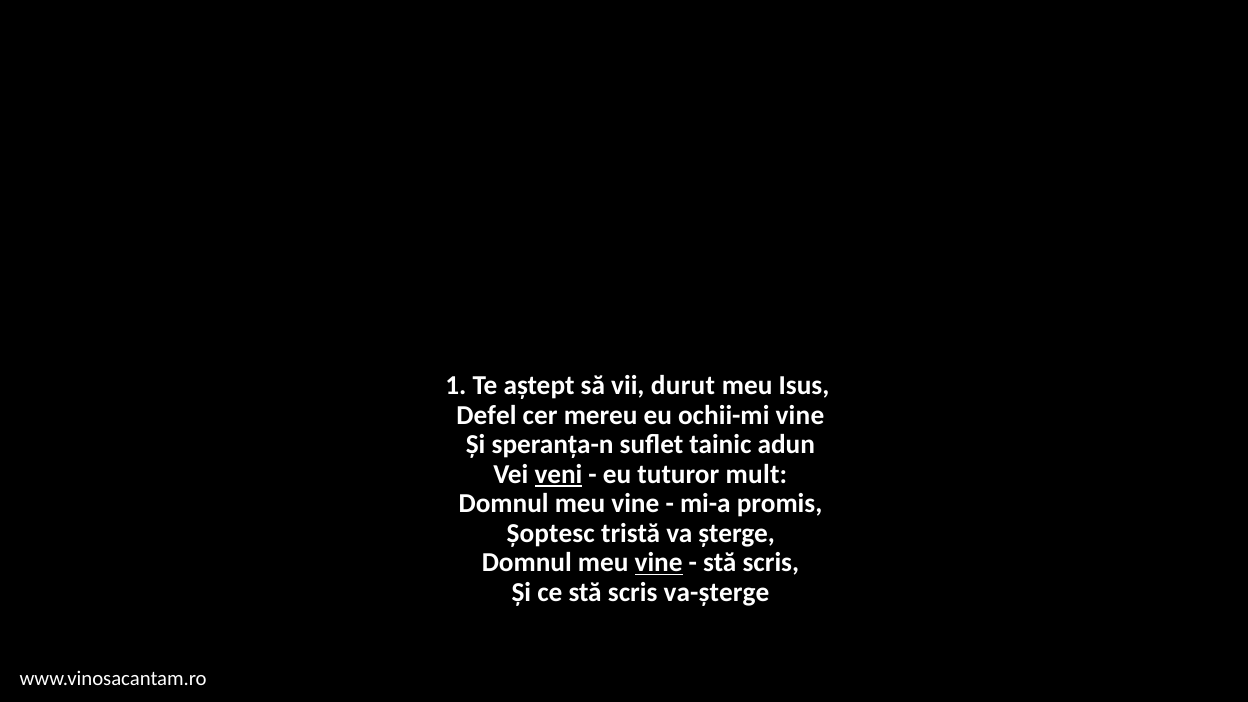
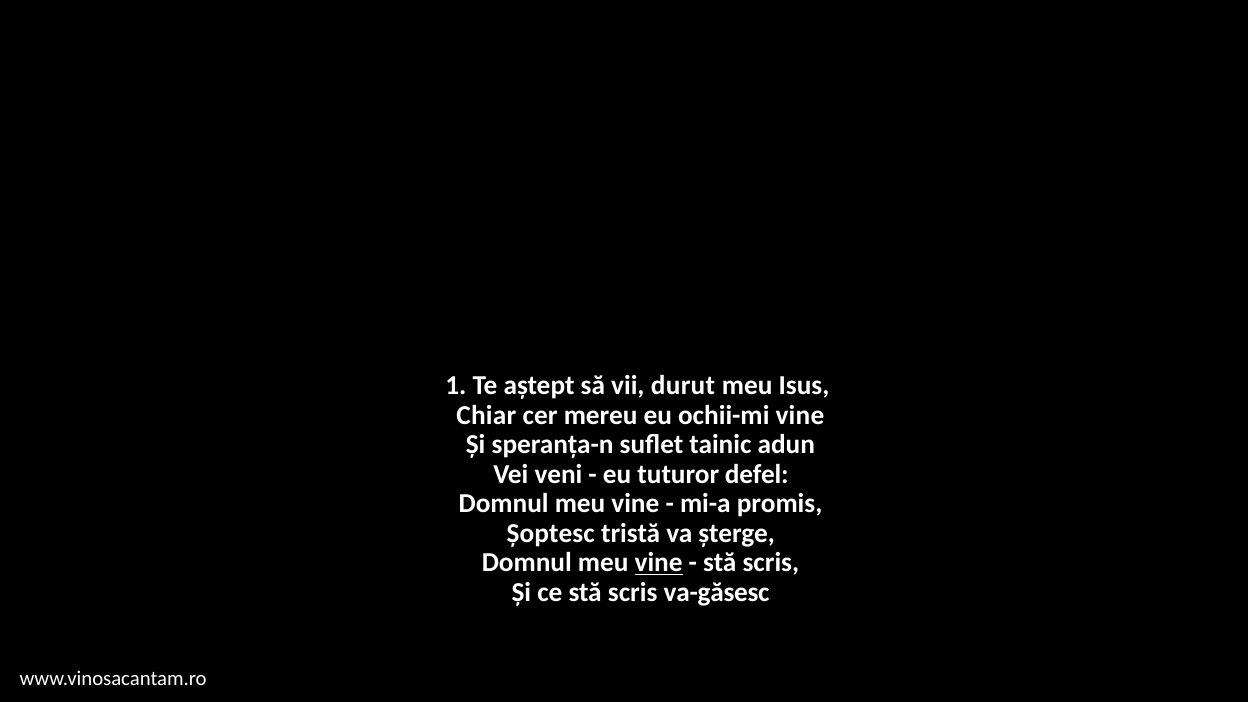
Defel: Defel -> Chiar (486, 415)
veni underline: present -> none (558, 474)
mult: mult -> defel (757, 474)
va-șterge: va-șterge -> va-găsesc (717, 592)
